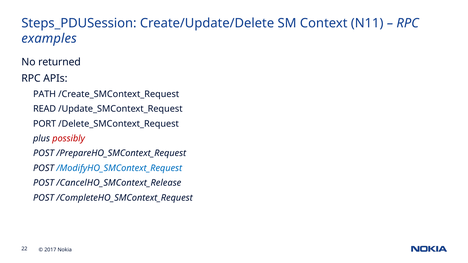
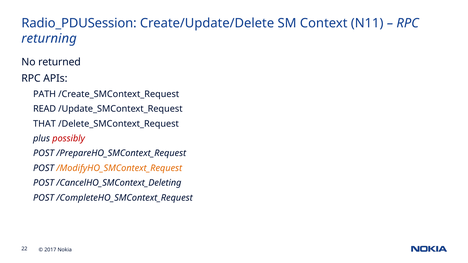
Steps_PDUSession: Steps_PDUSession -> Radio_PDUSession (79, 23)
examples: examples -> returning (49, 39)
PORT: PORT -> THAT (45, 124)
/ModifyHO_SMContext_Request colour: blue -> orange (119, 168)
/CancelHO_SMContext_Release: /CancelHO_SMContext_Release -> /CancelHO_SMContext_Deleting (119, 183)
